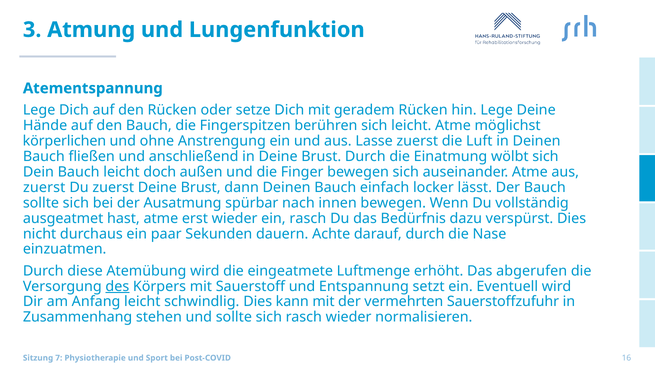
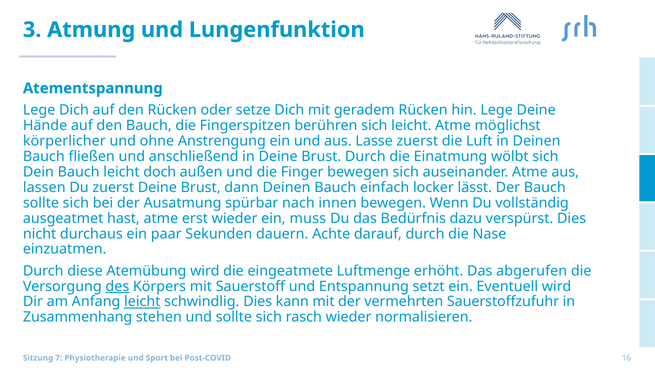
körperlichen: körperlichen -> körperlicher (64, 141)
zuerst: zuerst -> lassen (44, 188)
ein rasch: rasch -> muss (308, 219)
leicht underline: none -> present (142, 302)
